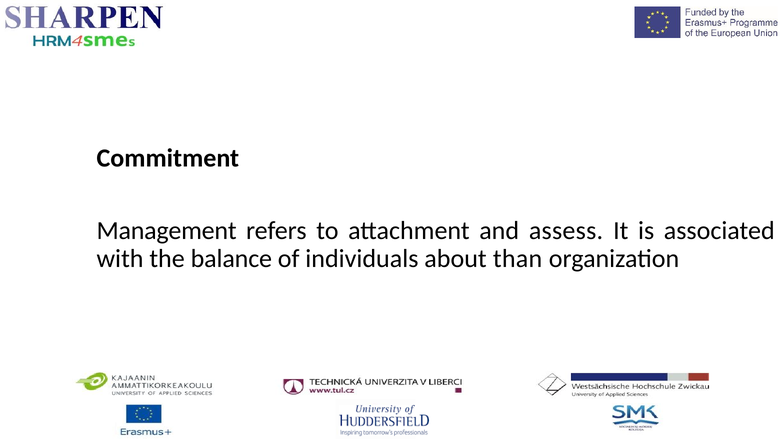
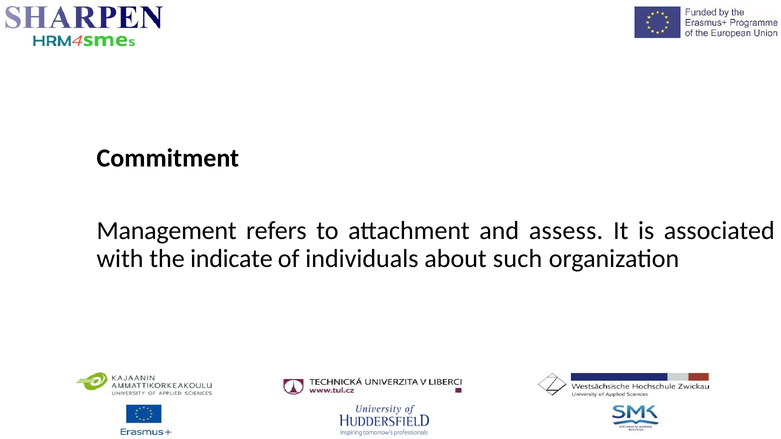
balance: balance -> indicate (231, 259)
than: than -> such (518, 259)
